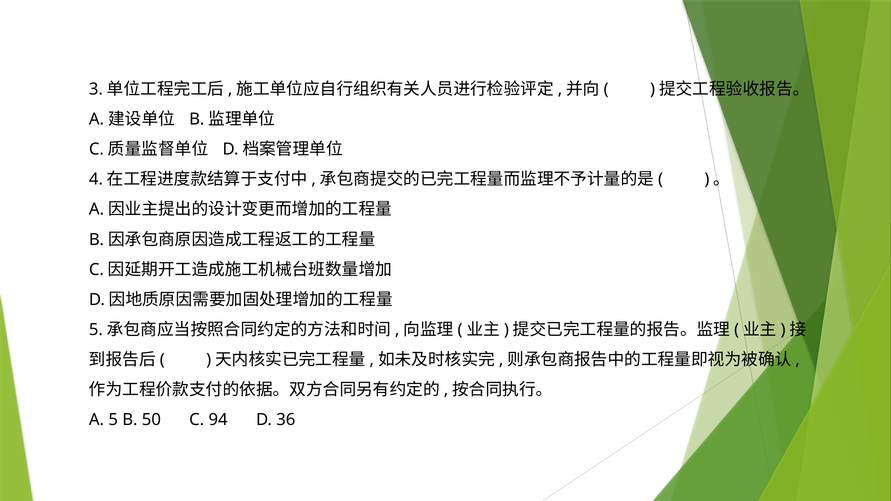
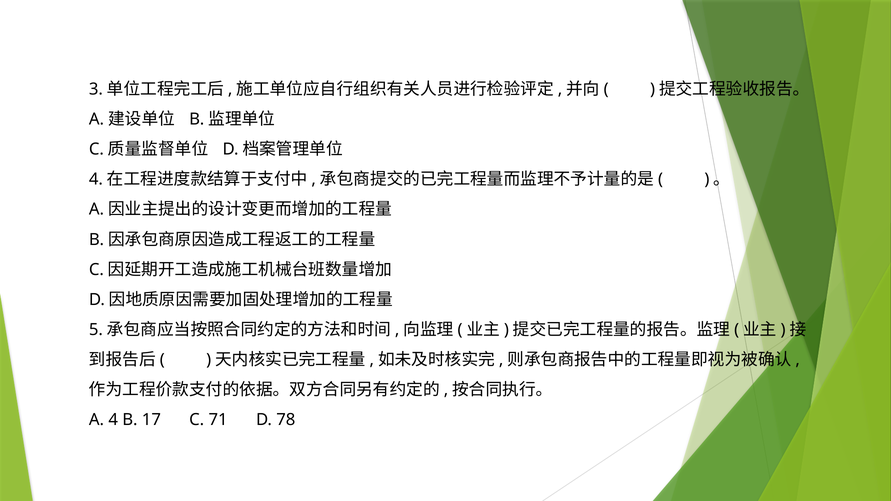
5: 5 -> 4 (113, 420)
50: 50 -> 17 (151, 420)
94: 94 -> 71 (218, 420)
36: 36 -> 78 (286, 420)
